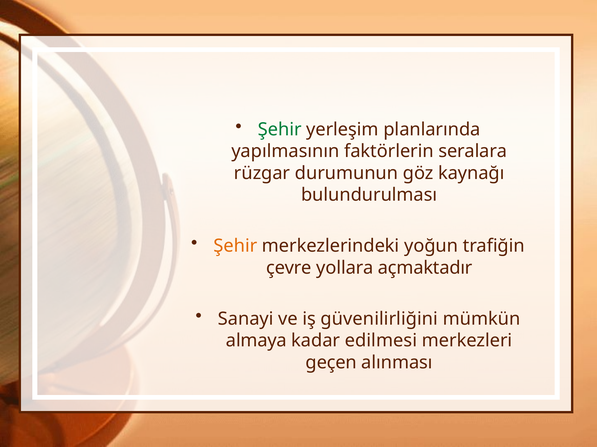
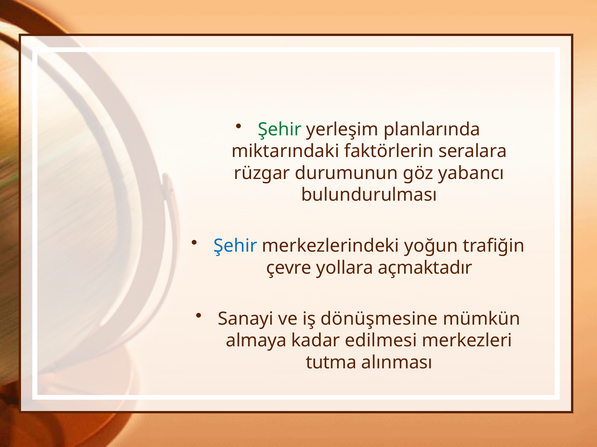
yapılmasının: yapılmasının -> miktarındaki (285, 152)
kaynağı: kaynağı -> yabancı (471, 173)
Şehir colour: orange -> blue (235, 246)
güvenilirliğini: güvenilirliğini -> dönüşmesine (379, 319)
geçen: geçen -> tutma (331, 363)
